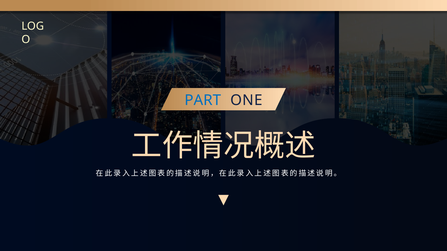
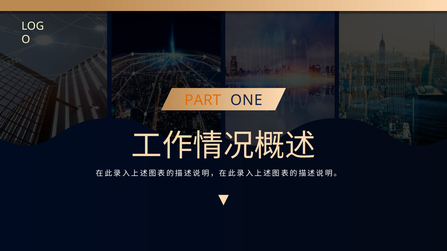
PART colour: blue -> orange (203, 100)
